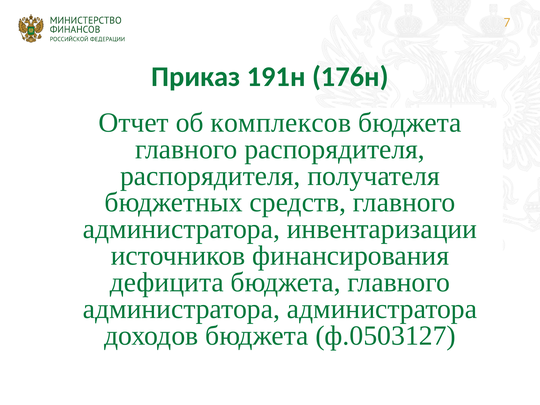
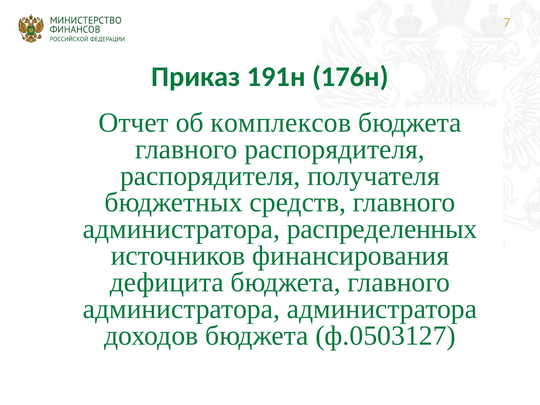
инвентаризации: инвентаризации -> распределенных (382, 229)
